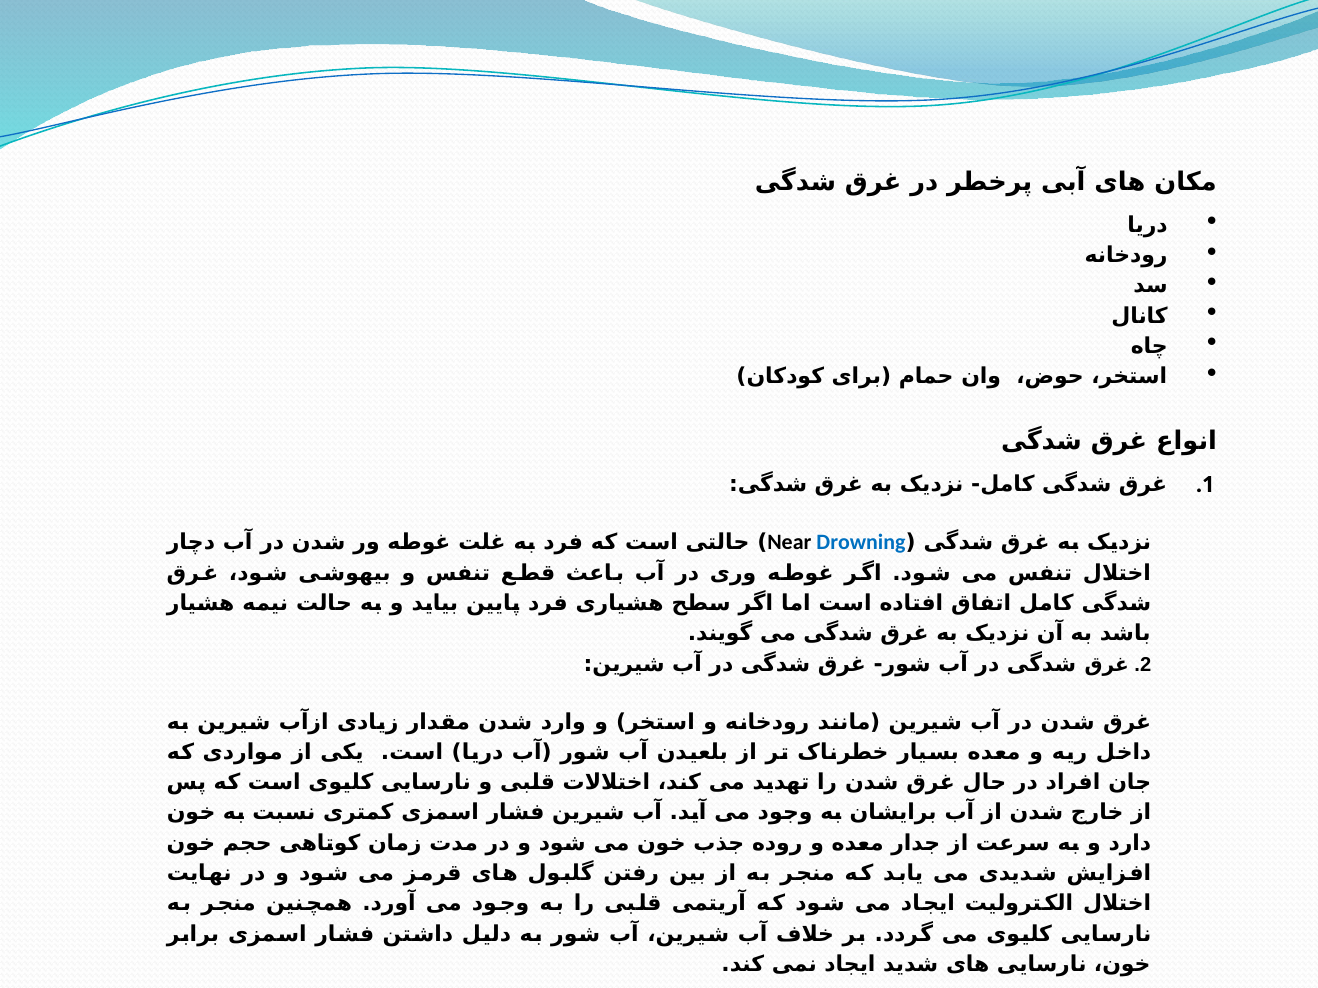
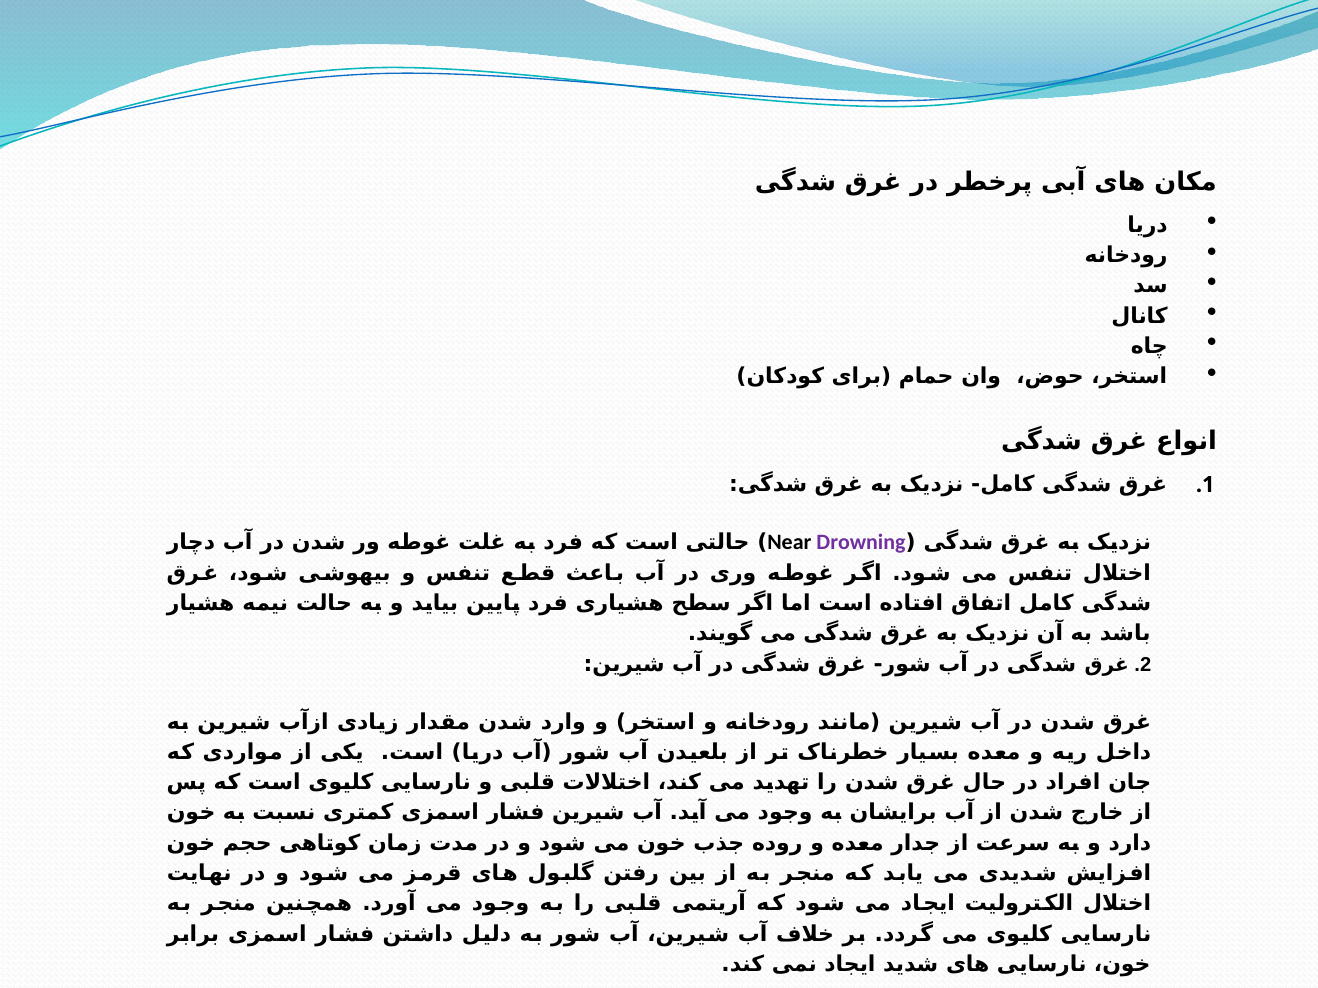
Drowning colour: blue -> purple (861, 543)
